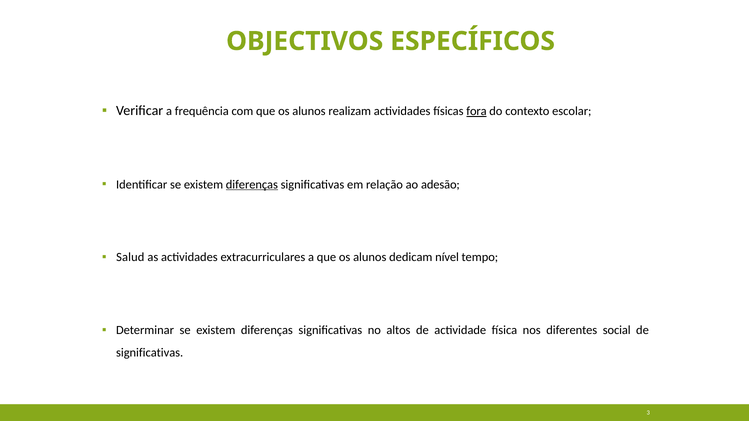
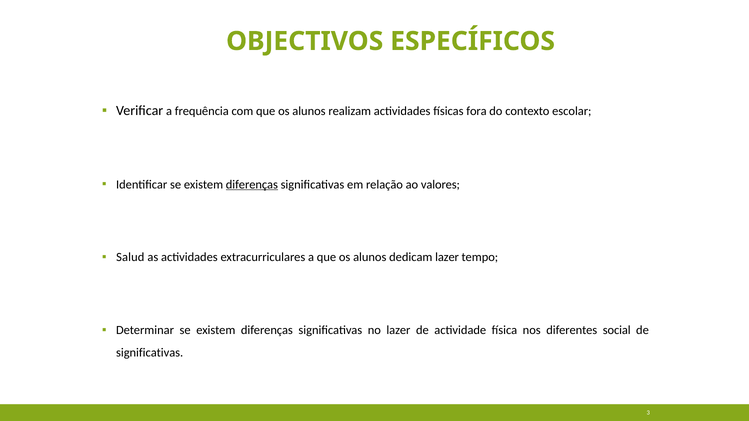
fora underline: present -> none (477, 111)
adesão: adesão -> valores (440, 185)
dedicam nível: nível -> lazer (447, 258)
no altos: altos -> lazer (398, 330)
